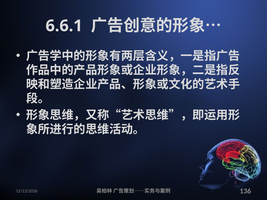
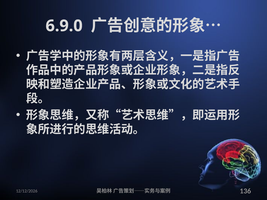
6.6.1: 6.6.1 -> 6.9.0 (64, 26)
